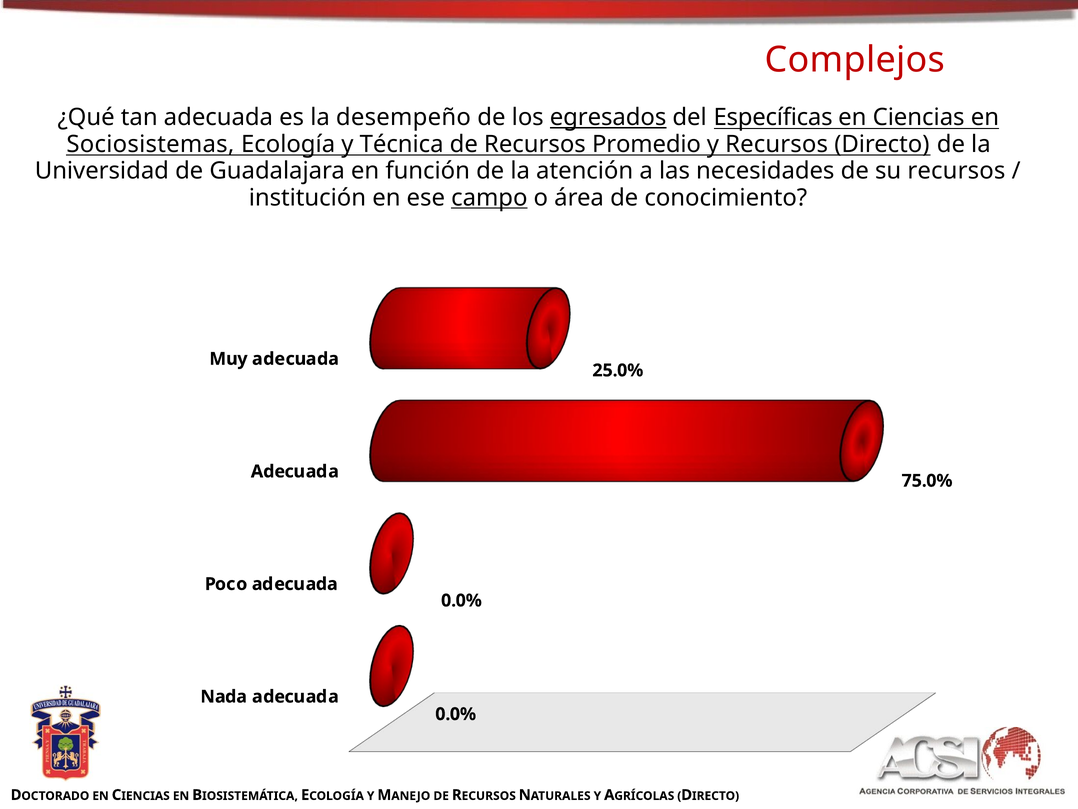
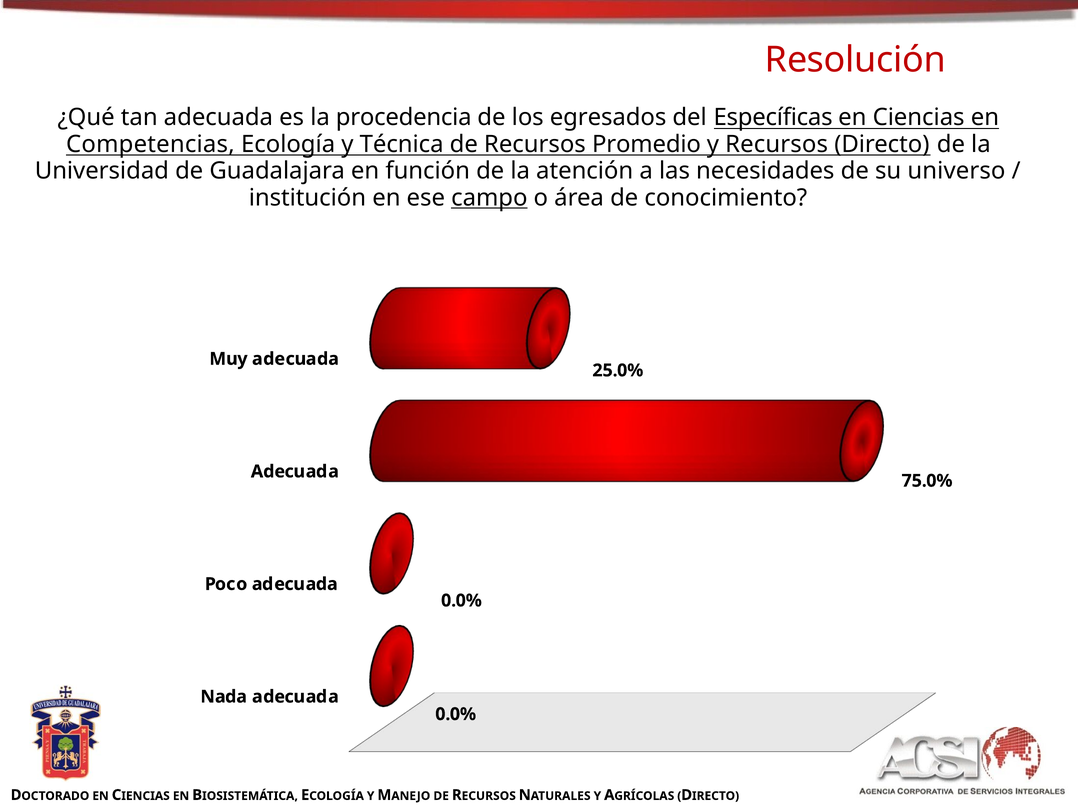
Complejos: Complejos -> Resolución (855, 60)
desempeño: desempeño -> procedencia (404, 117)
egresados underline: present -> none (608, 117)
Sociosistemas: Sociosistemas -> Competencias (150, 144)
su recursos: recursos -> universo (956, 171)
